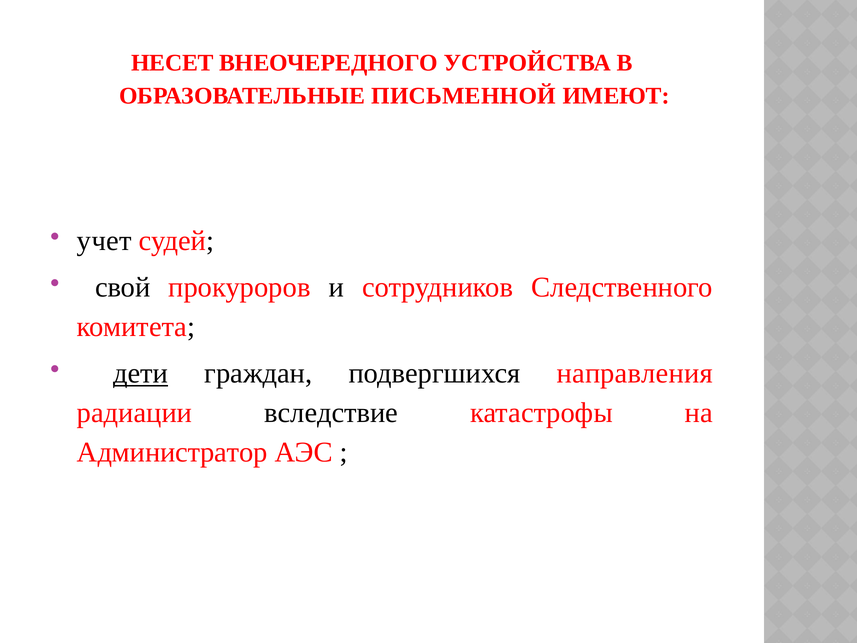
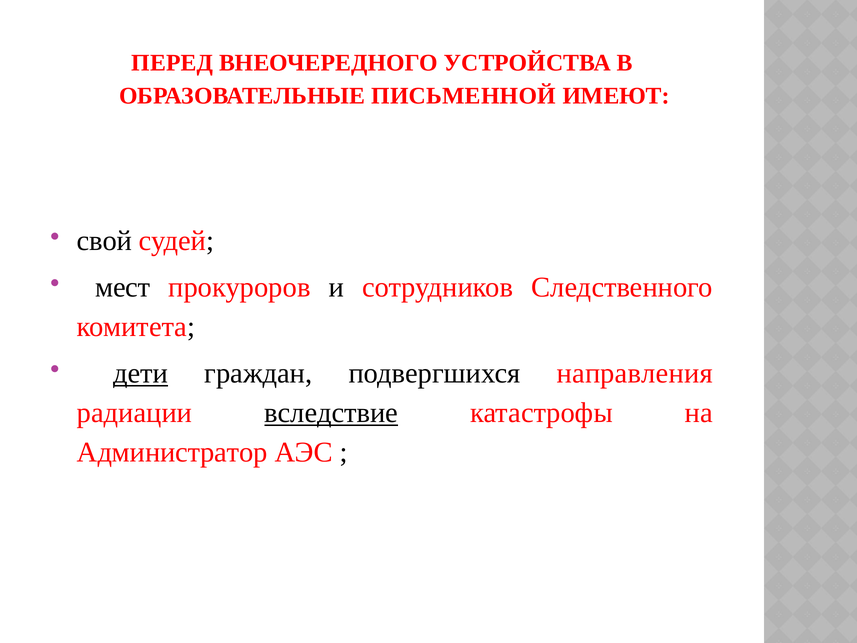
НЕСЕТ: НЕСЕТ -> ПЕРЕД (172, 63)
учет: учет -> свой (105, 241)
свой: свой -> мест (123, 287)
вследствие underline: none -> present (331, 413)
